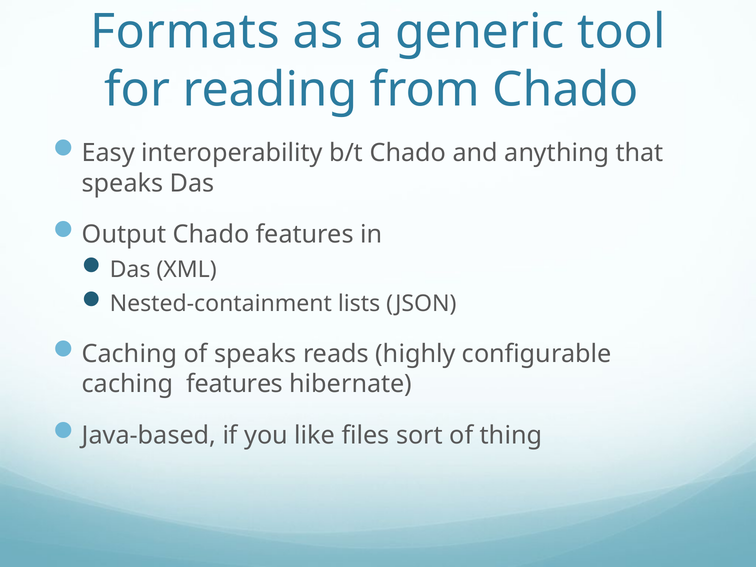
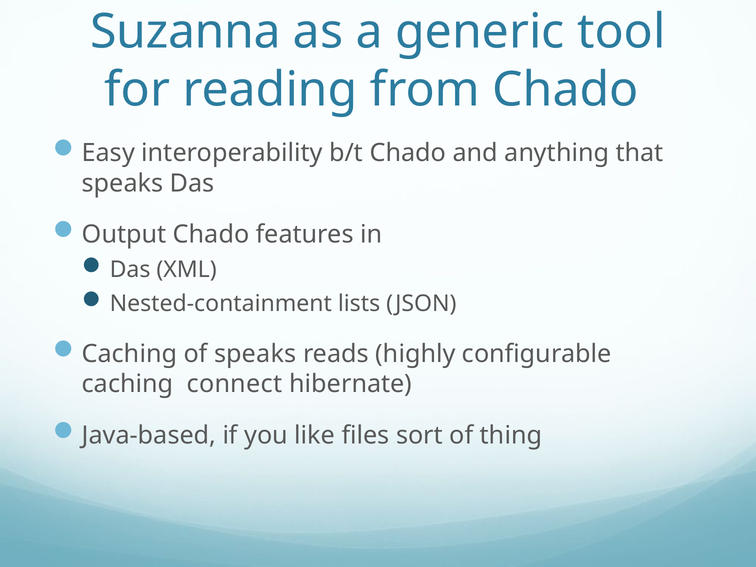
Formats: Formats -> Suzanna (186, 32)
caching features: features -> connect (234, 384)
